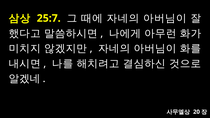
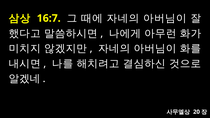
25:7: 25:7 -> 16:7 (49, 18)
